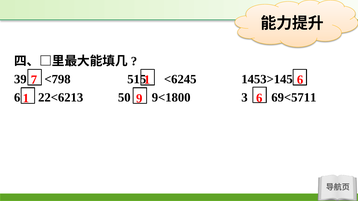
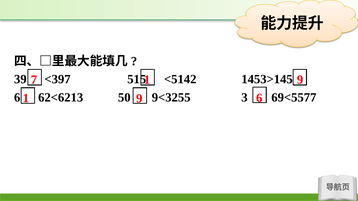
<798: <798 -> <397 (58, 79)
<6245: <6245 -> <5142 (180, 79)
6: 6 -> 9 (300, 80)
22<6213: 22<6213 -> 62<6213 (61, 98)
9<1800: 9<1800 -> 9<3255 (171, 98)
69<5711: 69<5711 -> 69<5577 (294, 98)
